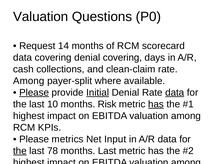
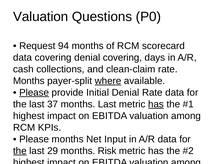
14: 14 -> 94 (64, 46)
Among: Among -> Months (29, 81)
where underline: none -> present (108, 81)
Initial underline: present -> none (98, 93)
data underline: present -> none (175, 93)
10: 10 -> 37 (53, 104)
months Risk: Risk -> Last (107, 104)
Please metrics: metrics -> months (68, 139)
78: 78 -> 29 (53, 151)
months Last: Last -> Risk (107, 151)
